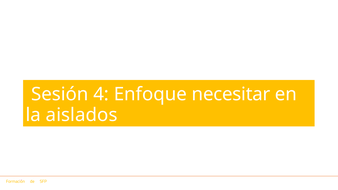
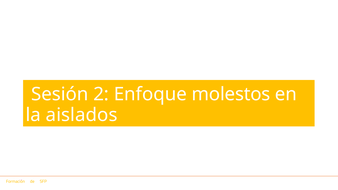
4: 4 -> 2 (101, 94)
necesitar: necesitar -> molestos (231, 94)
